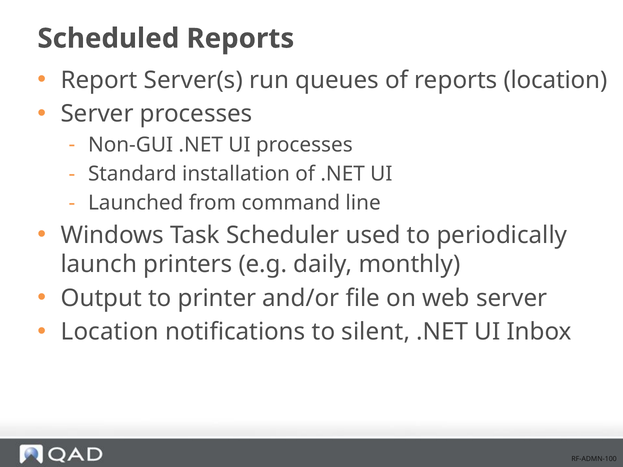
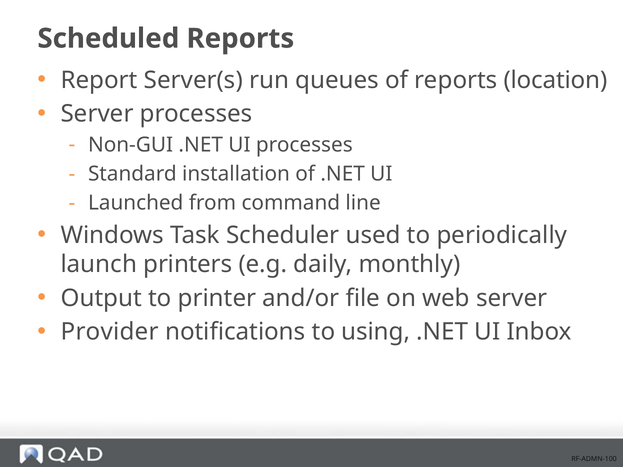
Location: Location -> Provider (110, 332)
silent: silent -> using (376, 332)
